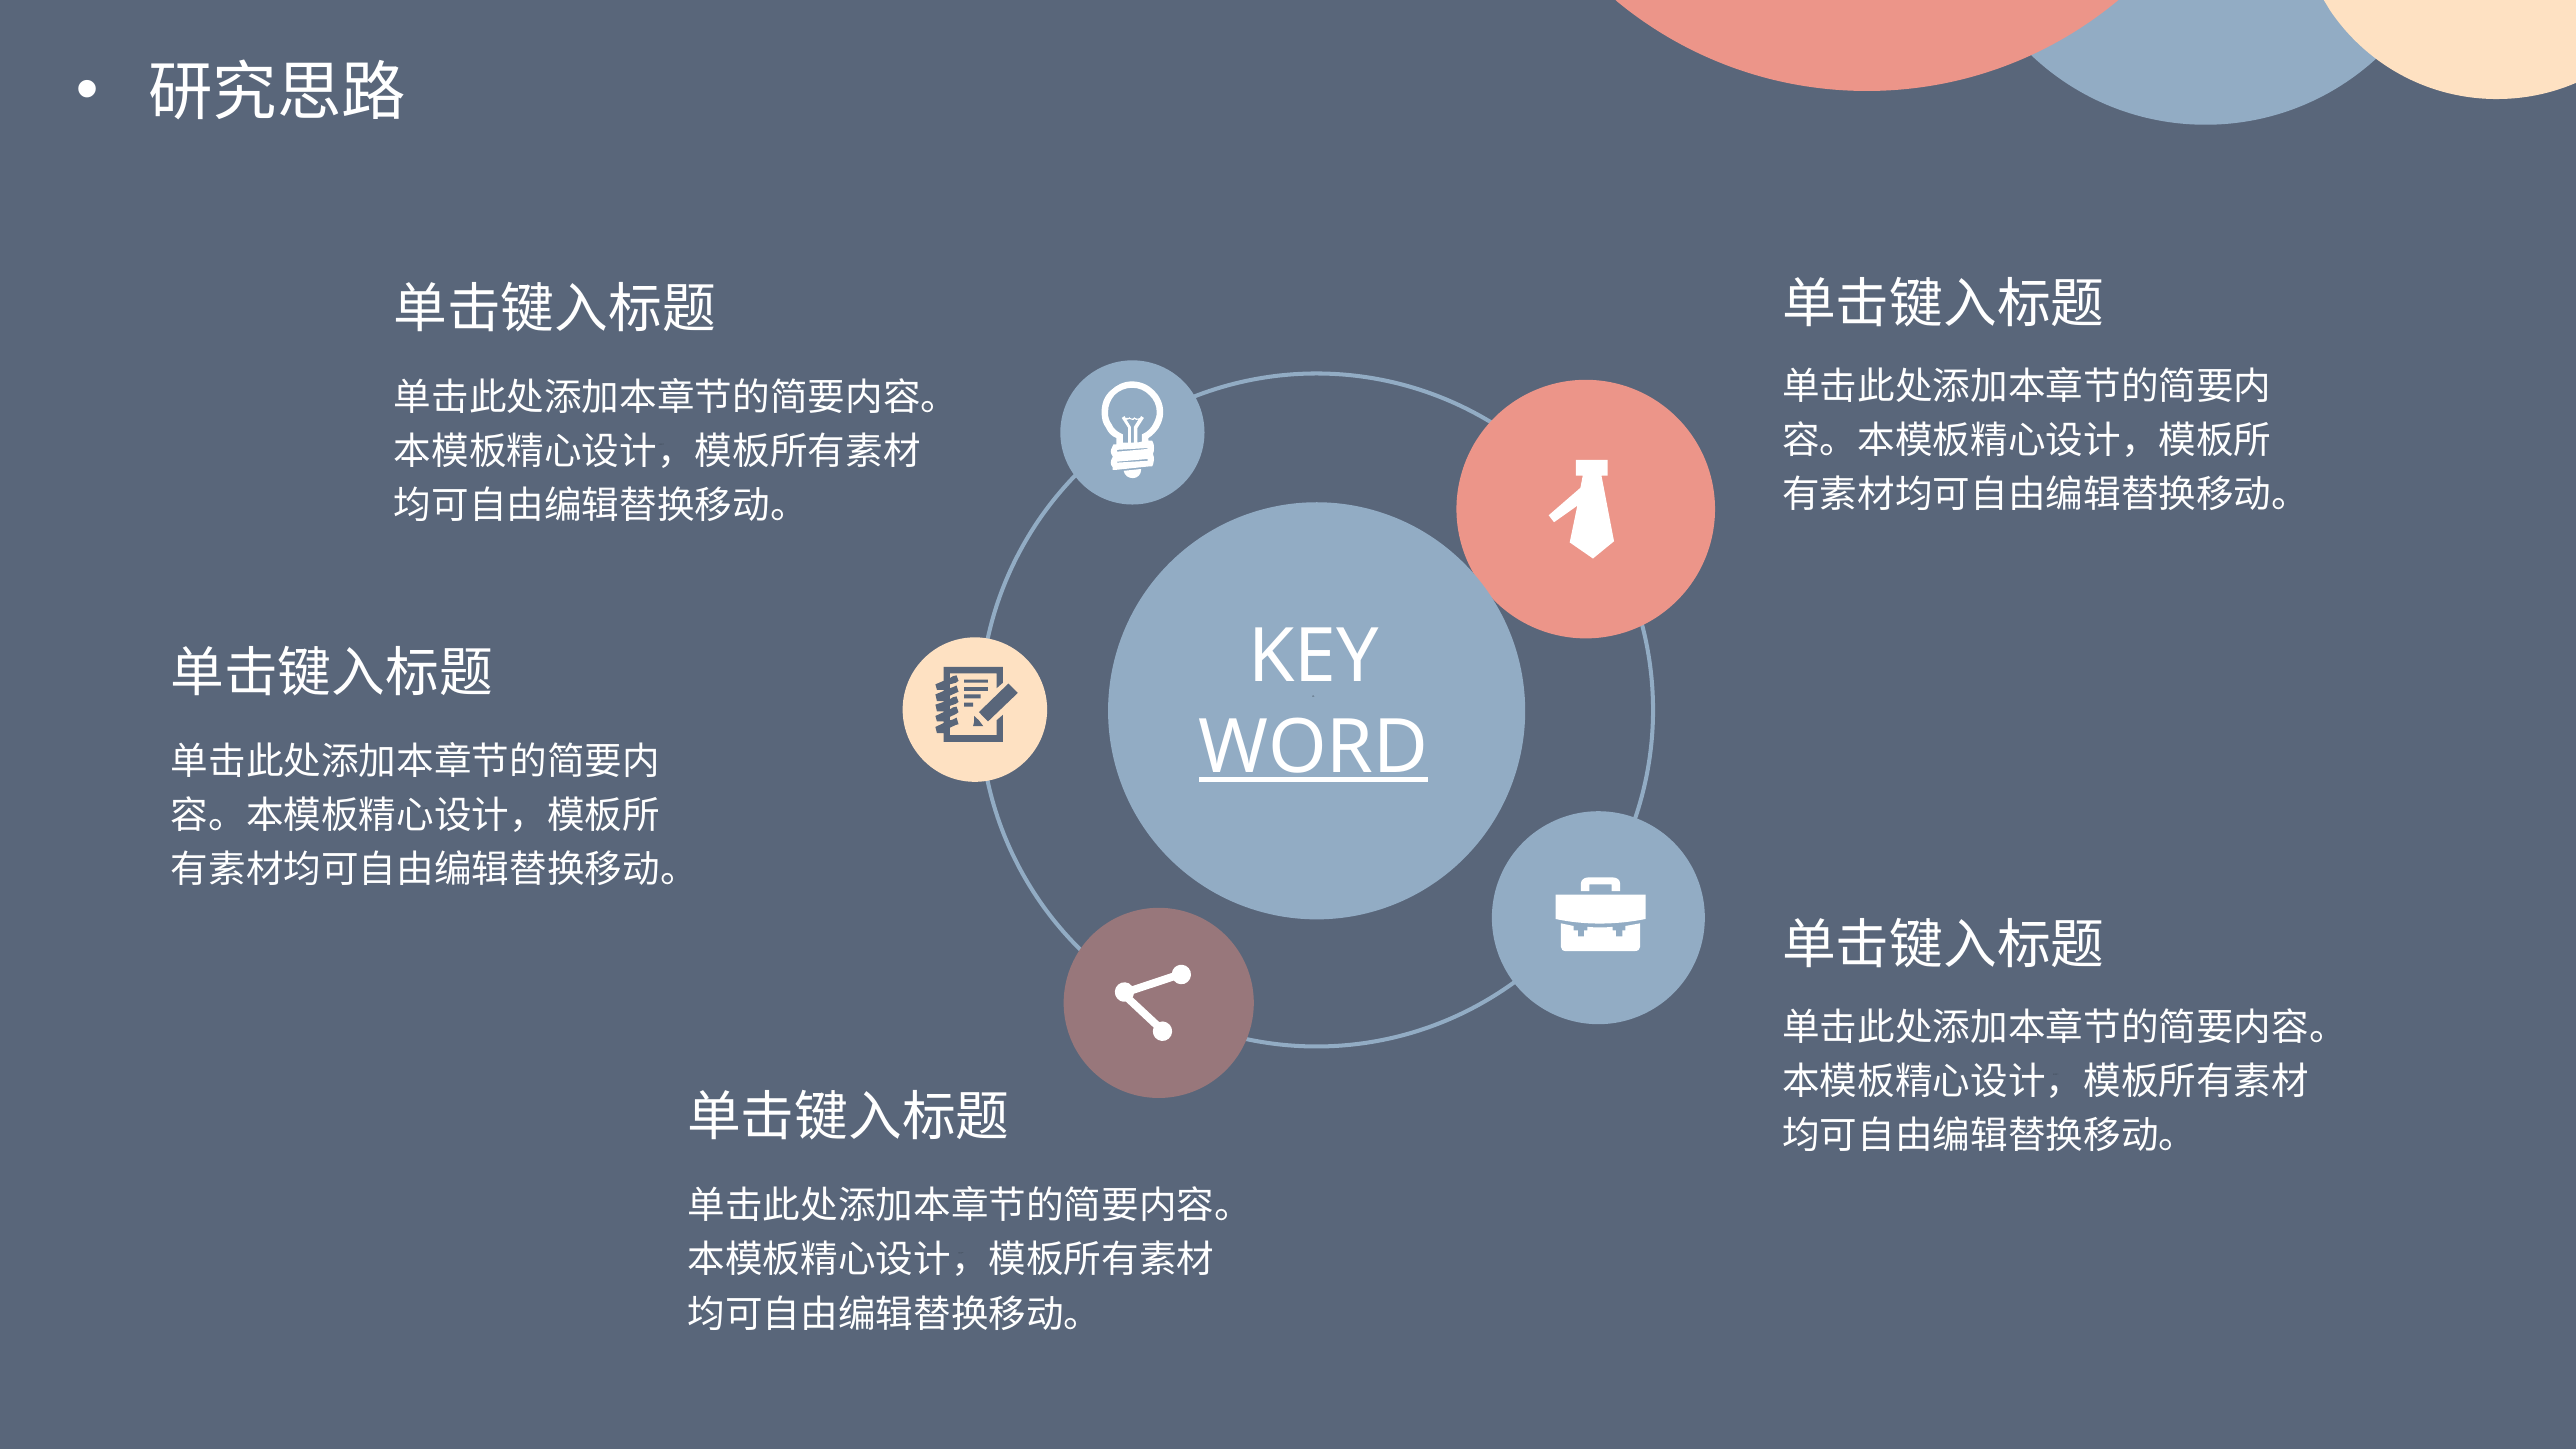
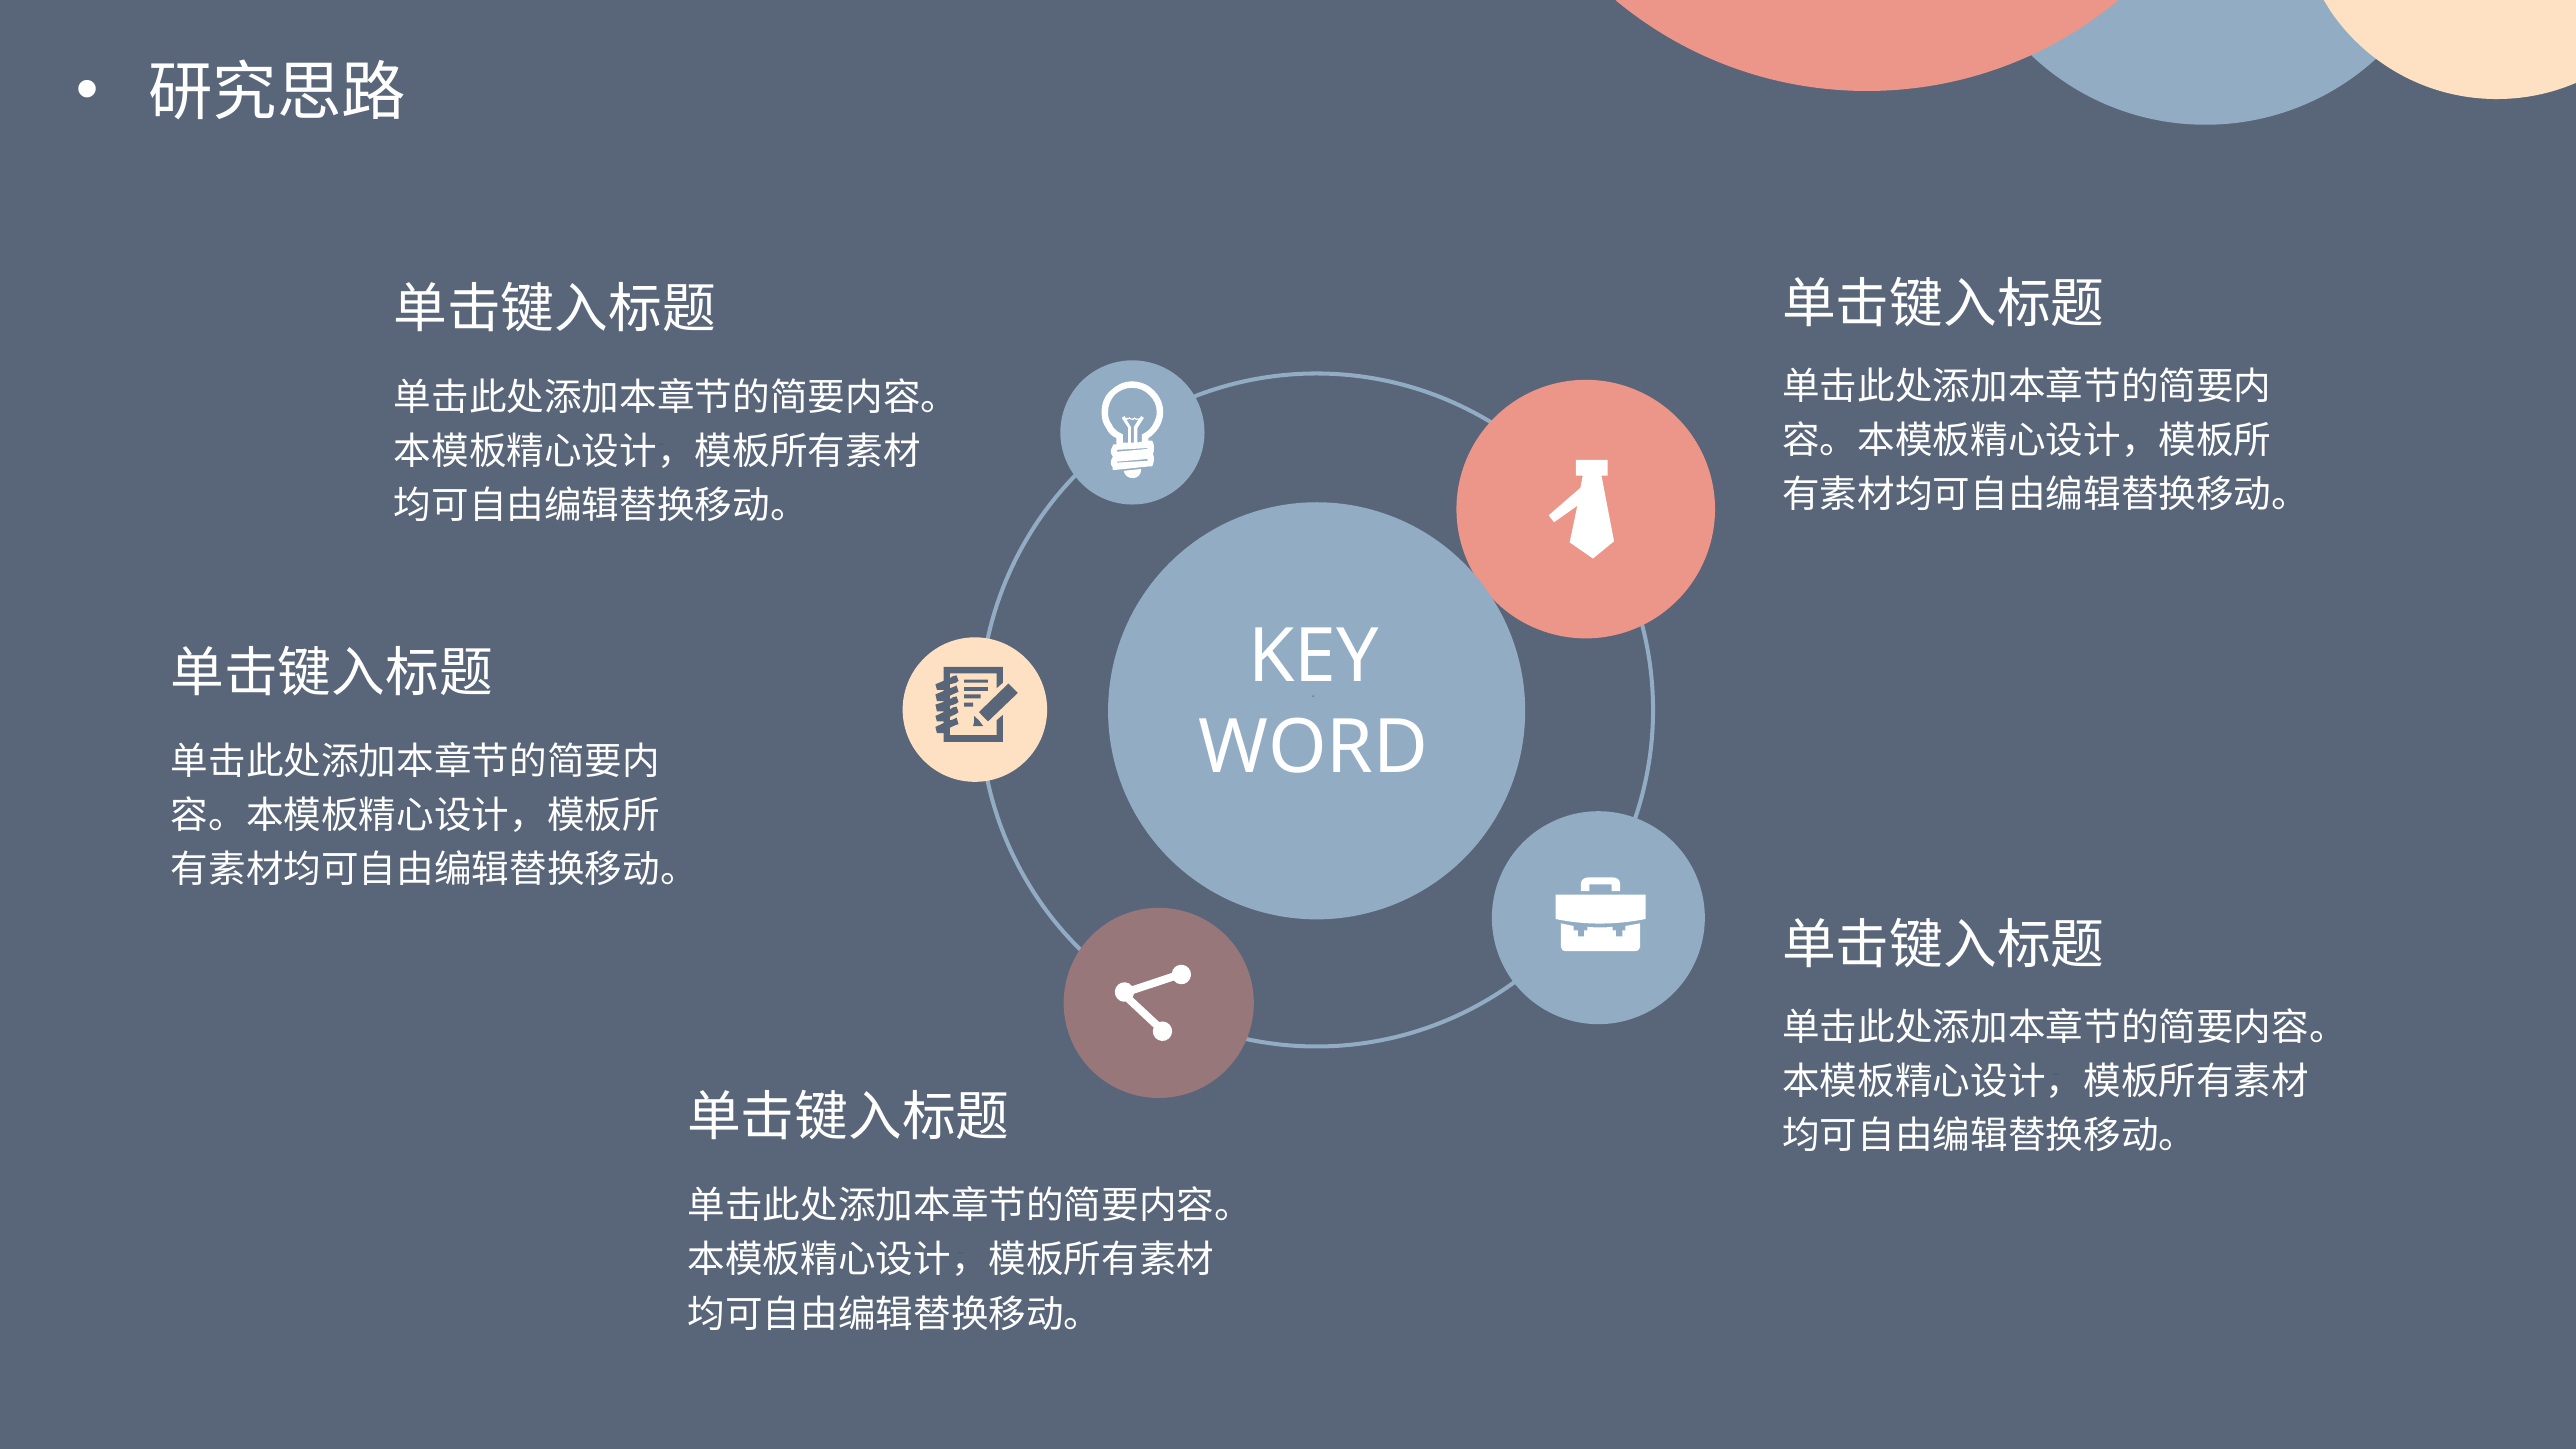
WORD underline: present -> none (1313, 747)
